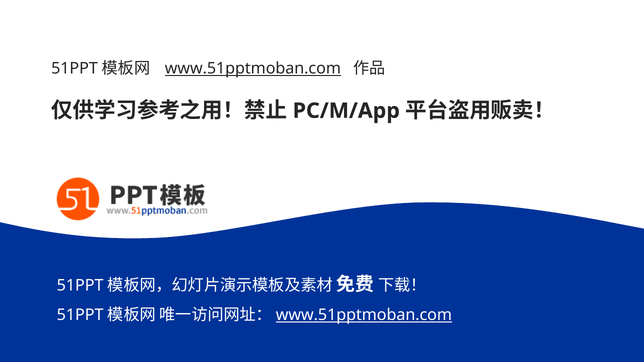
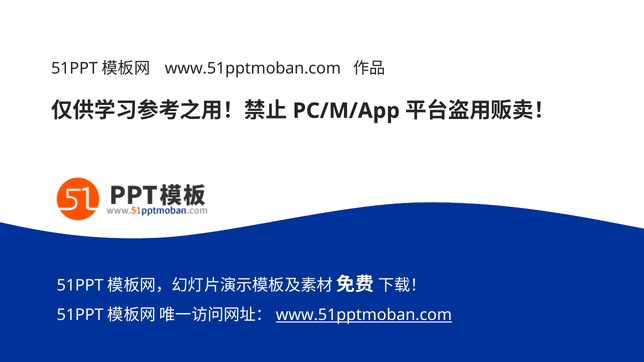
www.51pptmoban.com underline: present -> none (253, 69)
